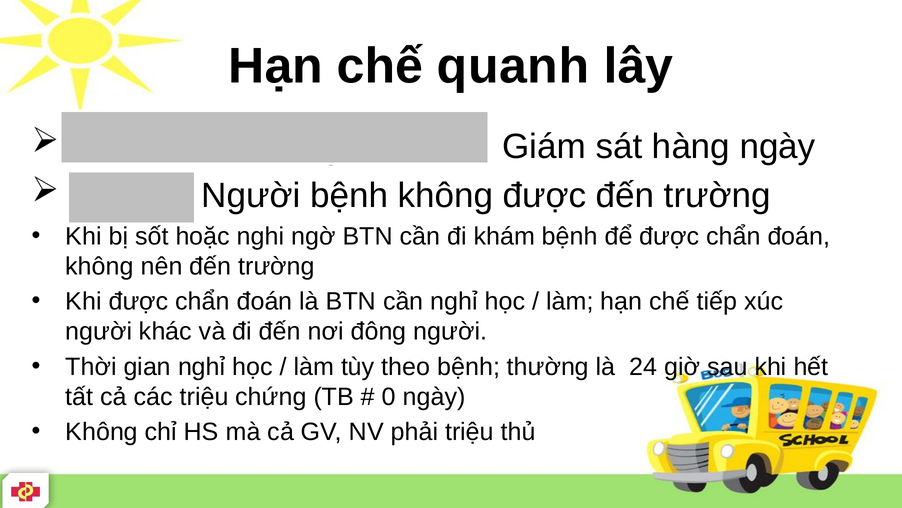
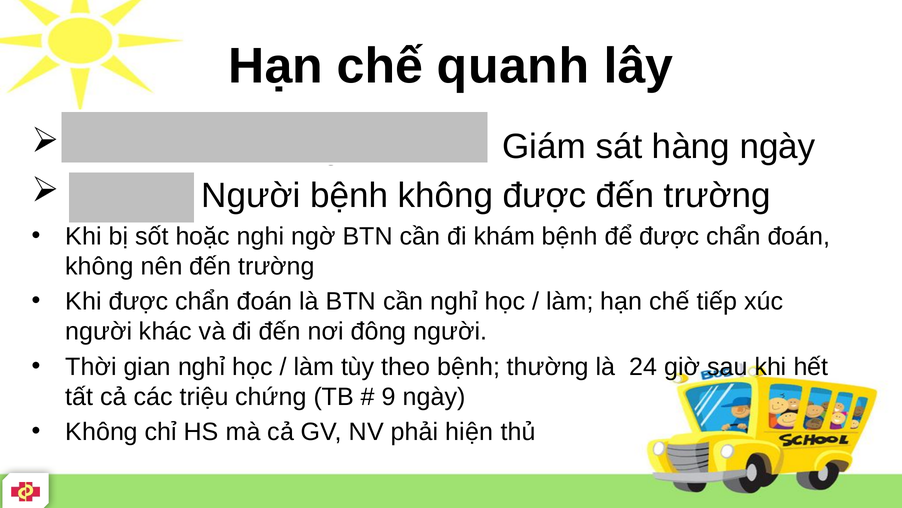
0: 0 -> 9 (389, 396)
phải triệu: triệu -> hiện (469, 431)
